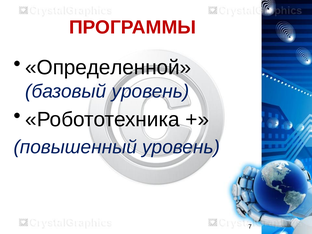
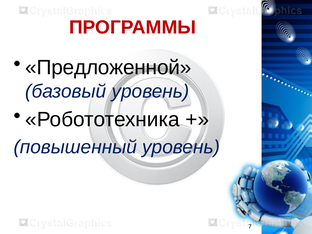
Определенной: Определенной -> Предложенной (108, 67)
